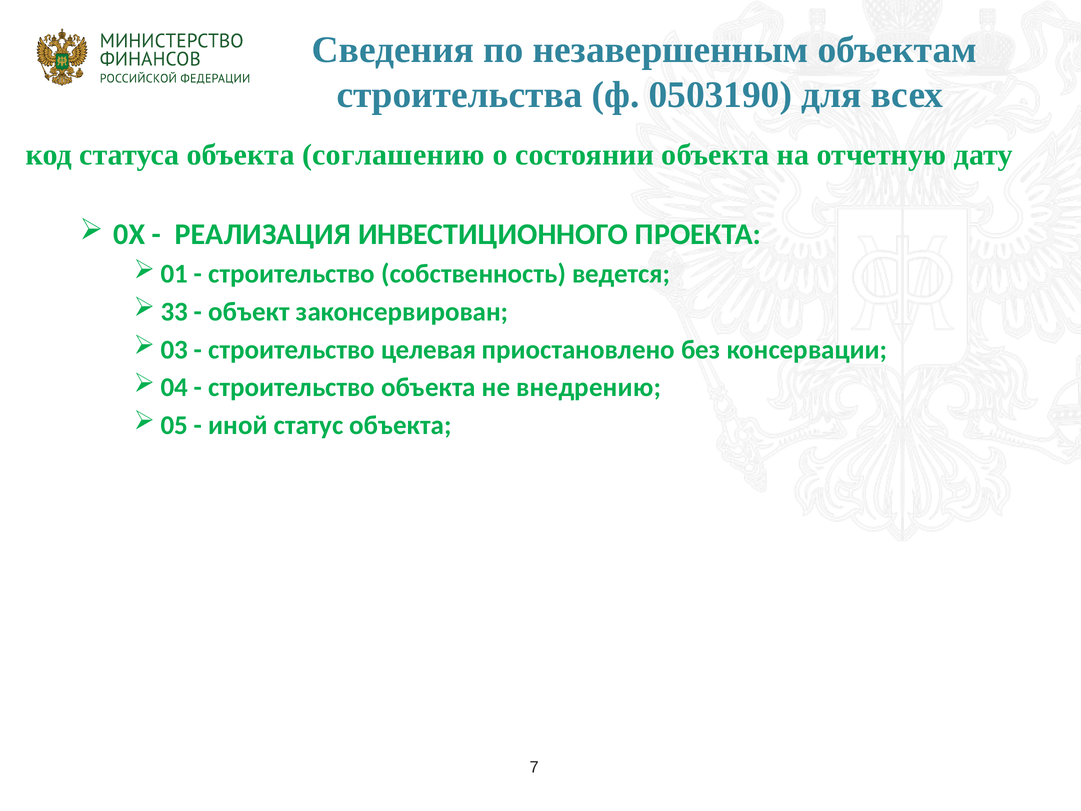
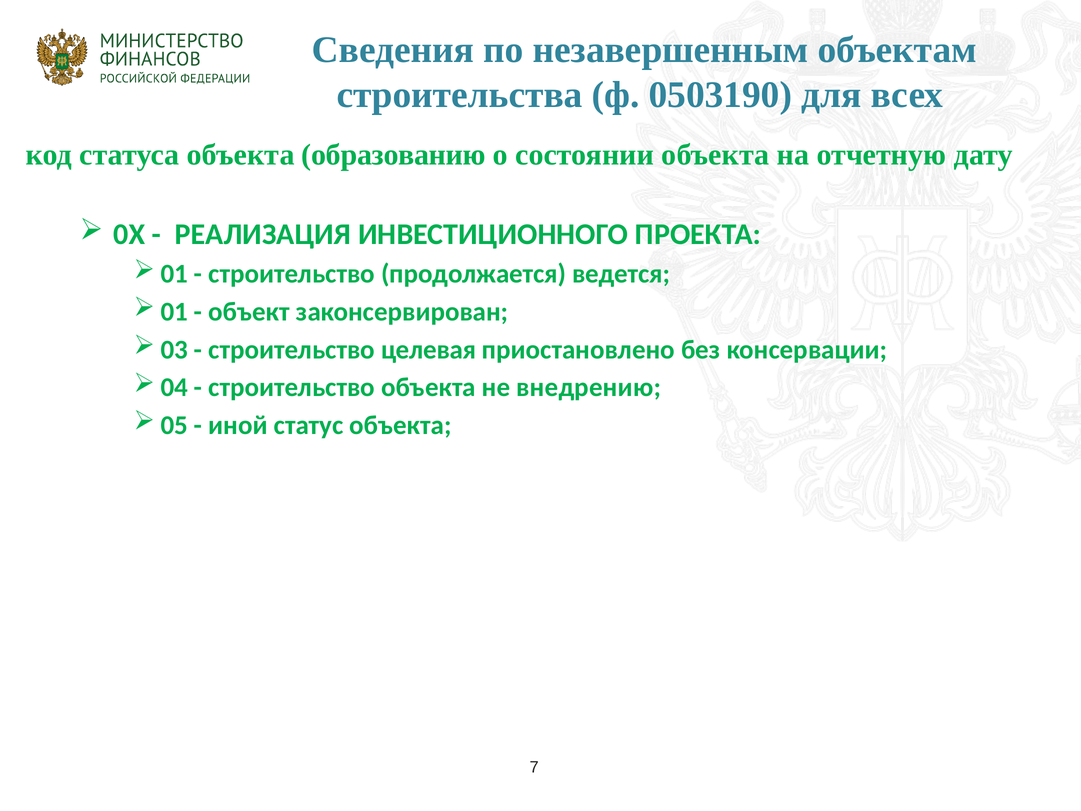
соглашению: соглашению -> образованию (394, 155)
собственность: собственность -> продолжается (474, 274)
33: 33 -> 01 (174, 312)
